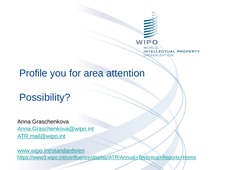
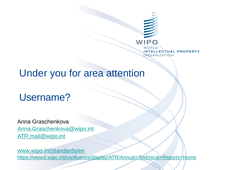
Profile: Profile -> Under (33, 73)
Possibility: Possibility -> Username (45, 98)
